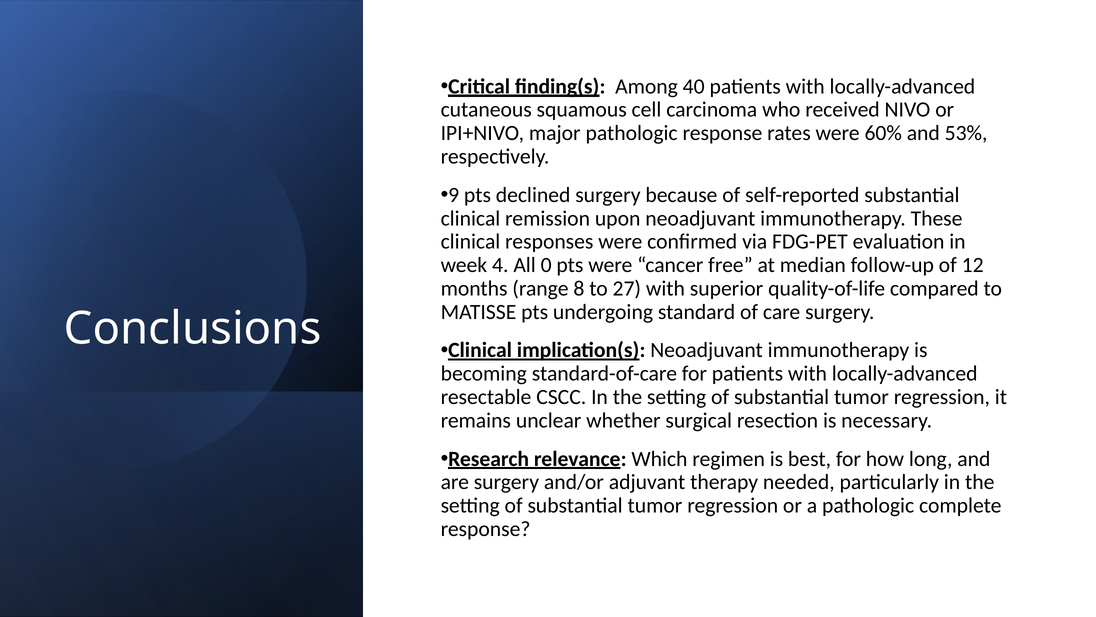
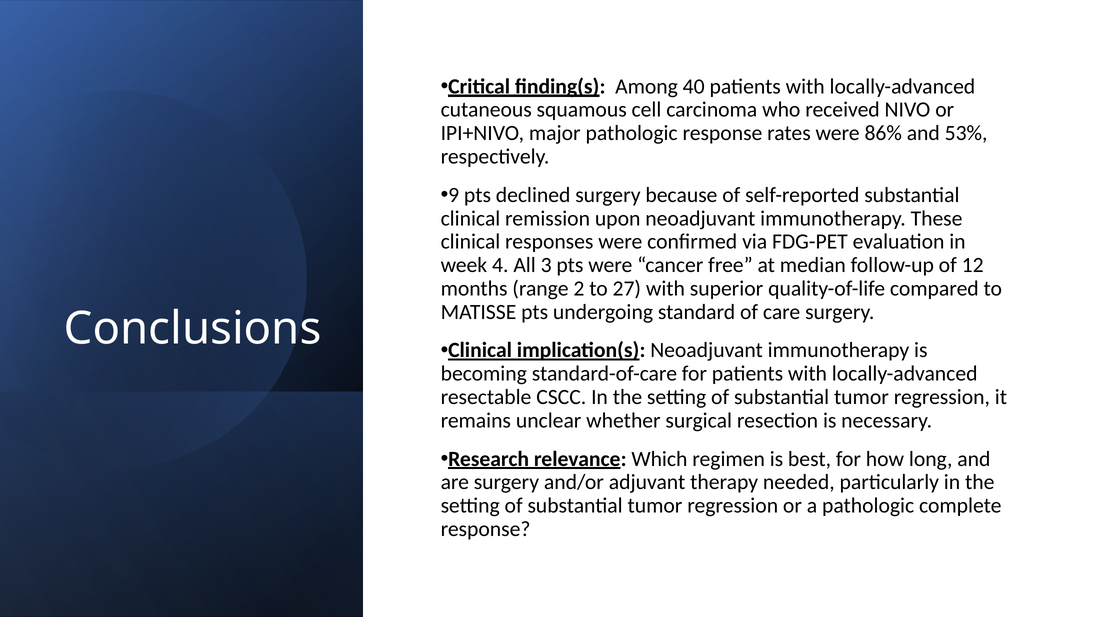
60%: 60% -> 86% (883, 133)
0: 0 -> 3 (546, 265)
8: 8 -> 2 (579, 288)
